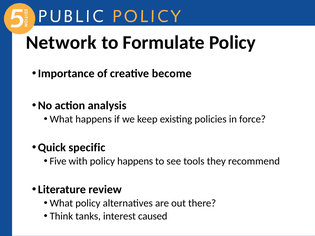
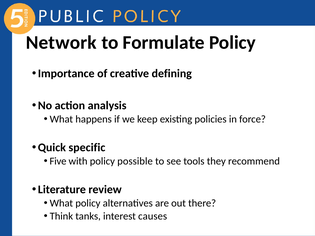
become: become -> defining (172, 74)
policy happens: happens -> possible (135, 161)
caused: caused -> causes (153, 216)
